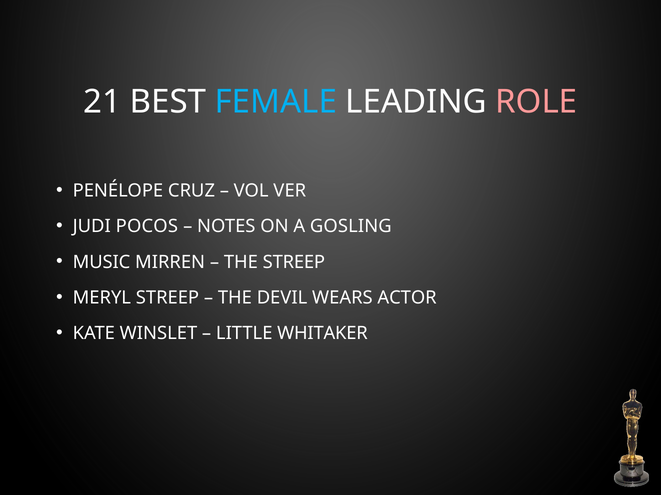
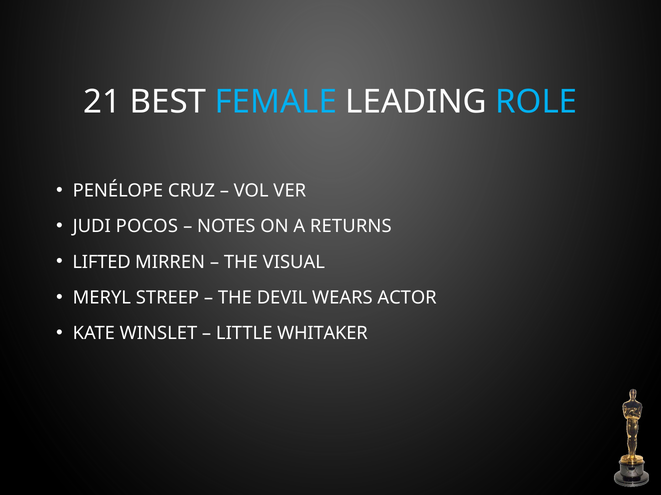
ROLE colour: pink -> light blue (536, 102)
GOSLING: GOSLING -> RETURNS (351, 227)
MUSIC: MUSIC -> LIFTED (102, 262)
THE STREEP: STREEP -> VISUAL (294, 262)
